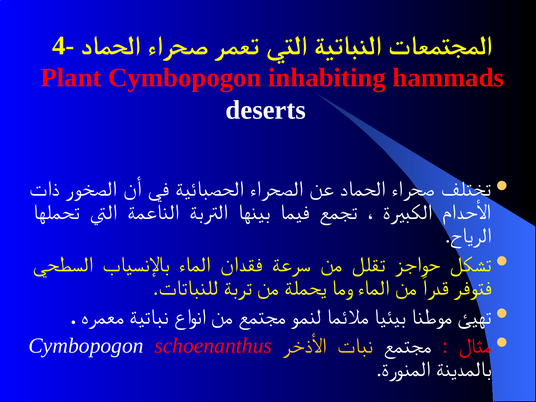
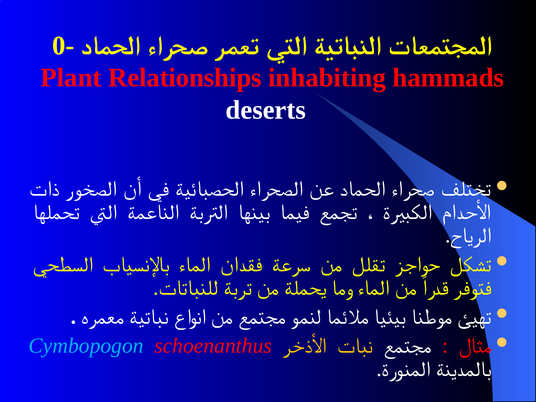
4-: 4- -> 0- (63, 46)
Plant Cymbopogon: Cymbopogon -> Relationships (185, 78)
Cymbopogon colour: white -> light blue (86, 346)
